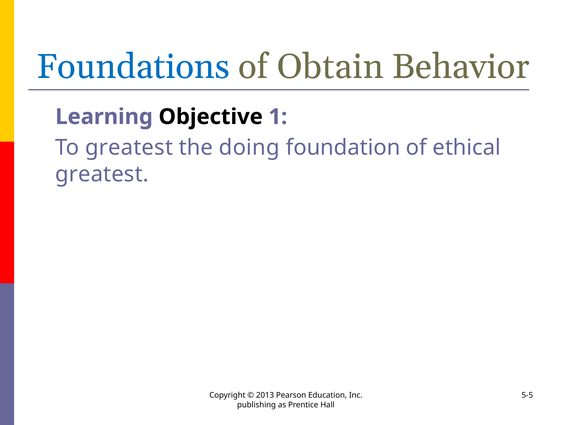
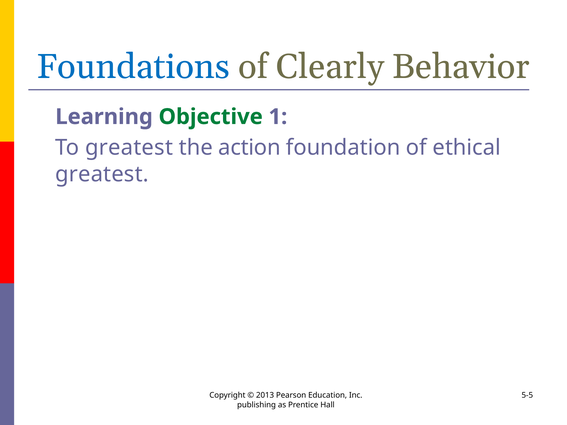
Obtain: Obtain -> Clearly (330, 67)
Objective colour: black -> green (211, 117)
doing: doing -> action (249, 148)
